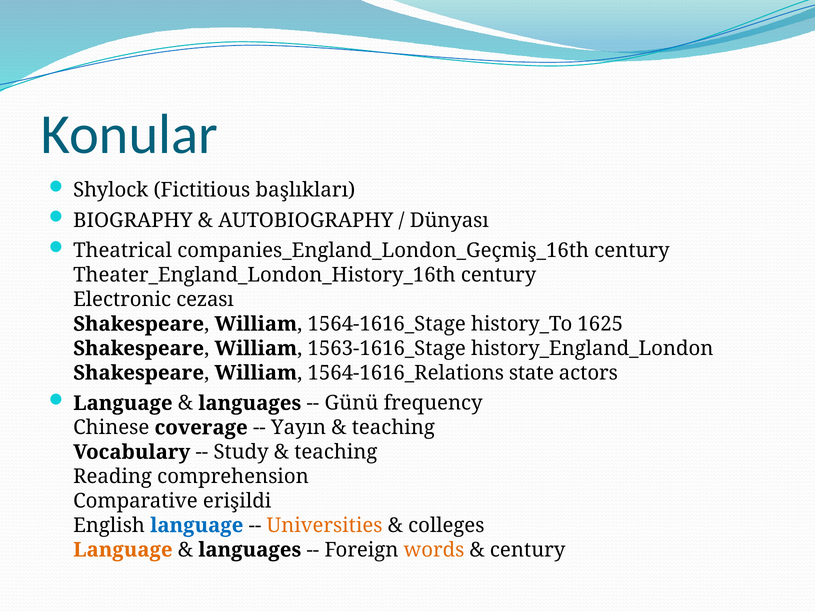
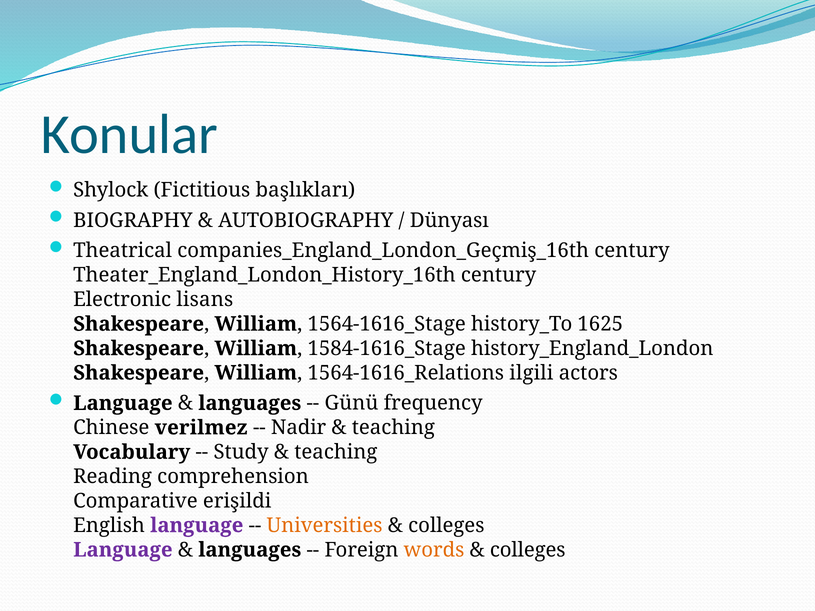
cezası: cezası -> lisans (205, 300)
1563-1616_Stage: 1563-1616_Stage -> 1584-1616_Stage (387, 349)
state: state -> ilgili (531, 373)
coverage: coverage -> verilmez (201, 428)
Yayın: Yayın -> Nadir (299, 428)
language colour: blue -> purple (197, 526)
Language colour: orange -> purple (123, 550)
century: century -> colleges (528, 550)
